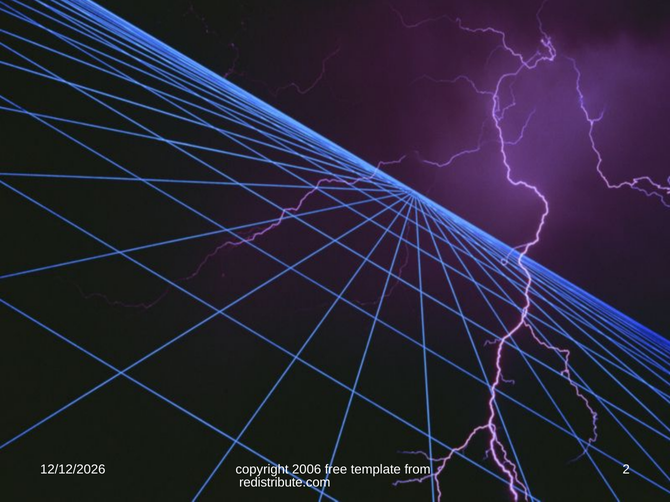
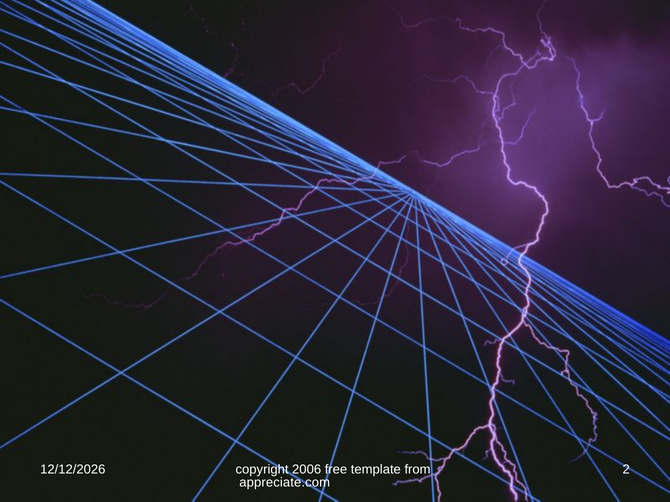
redistribute.com: redistribute.com -> appreciate.com (285, 483)
